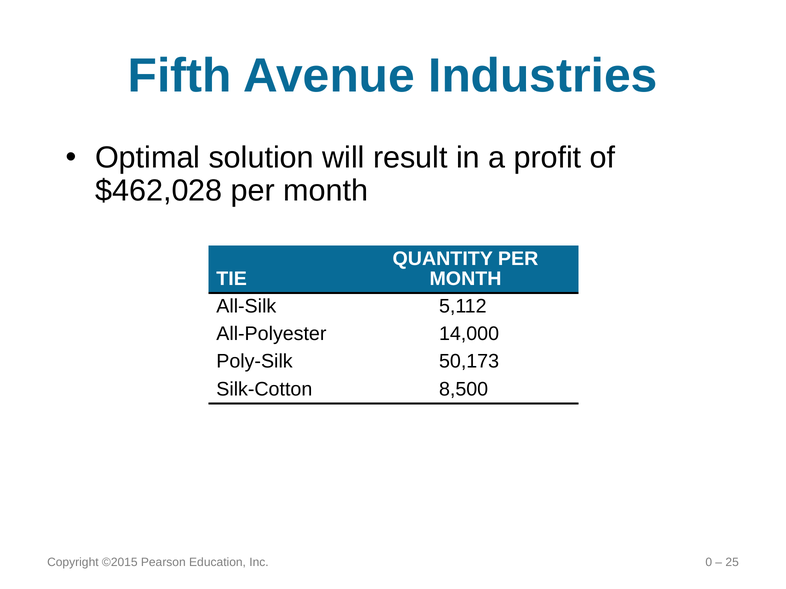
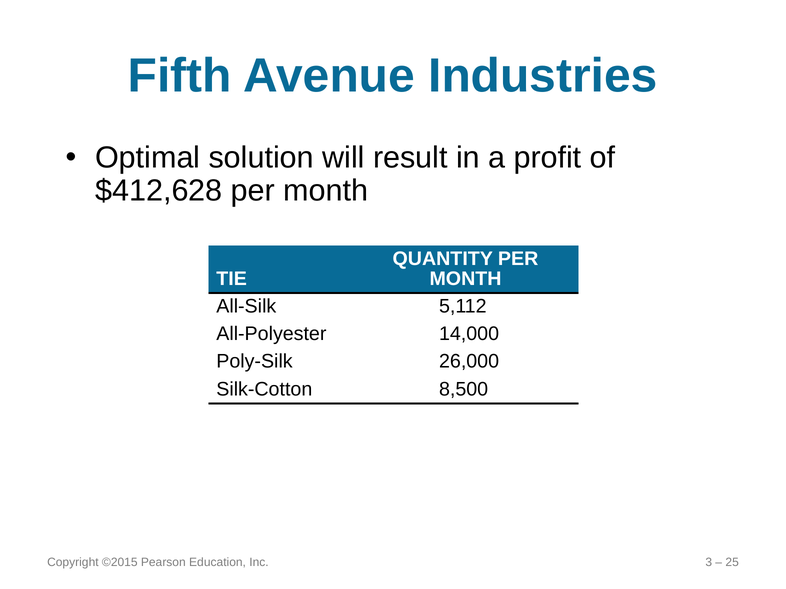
$462,028: $462,028 -> $412,628 (159, 191)
50,173: 50,173 -> 26,000 (469, 362)
0: 0 -> 3 (709, 563)
